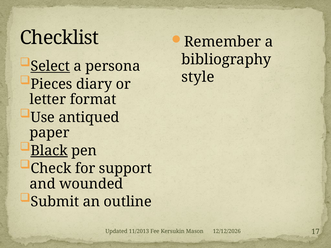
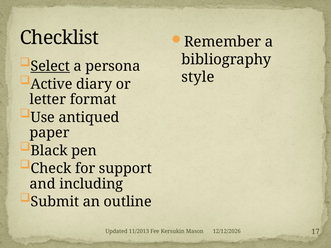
Pieces: Pieces -> Active (52, 84)
Black underline: present -> none (49, 151)
wounded: wounded -> including (91, 184)
